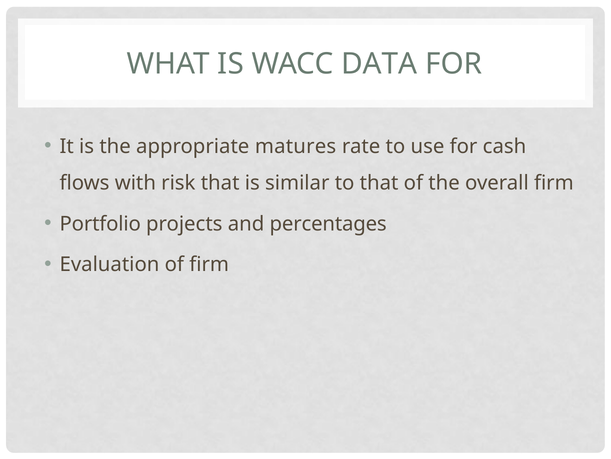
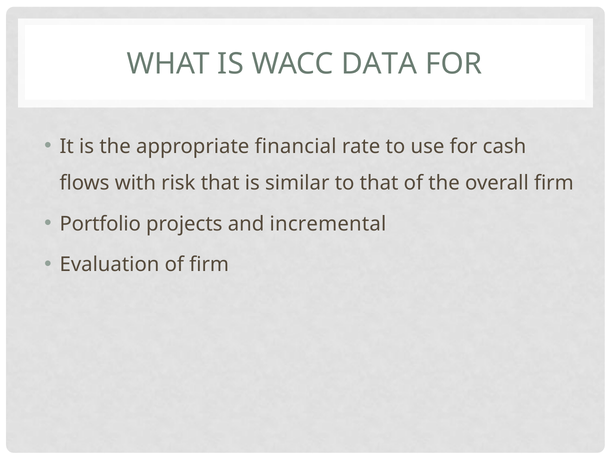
matures: matures -> financial (296, 146)
percentages: percentages -> incremental (328, 223)
